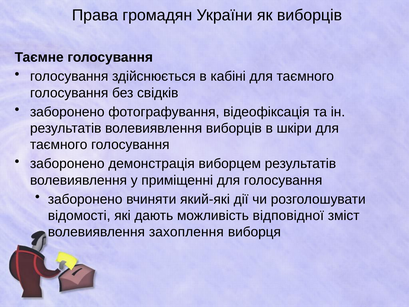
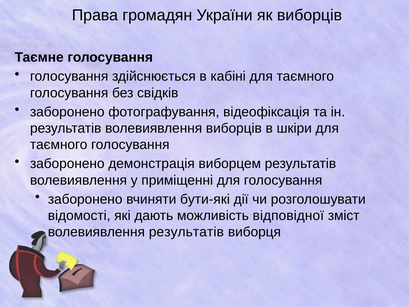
який-які: який-які -> бути-які (205, 199)
волевиявлення захоплення: захоплення -> результатів (186, 232)
